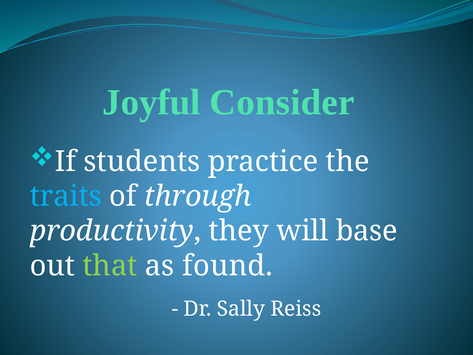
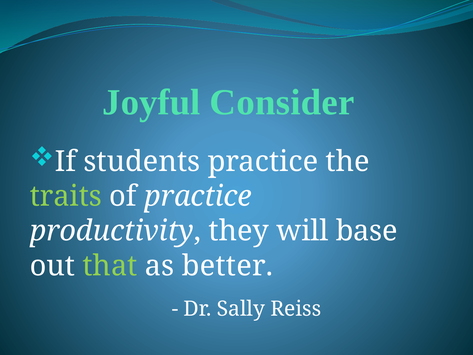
traits colour: light blue -> light green (66, 196)
of through: through -> practice (198, 196)
found: found -> better (227, 266)
